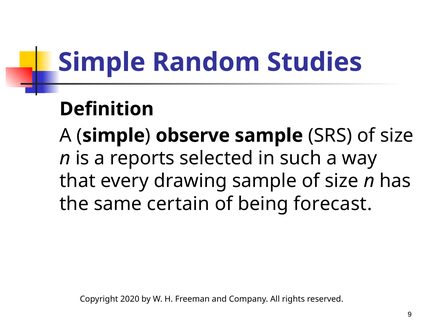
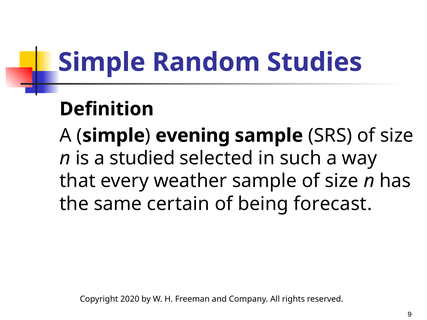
observe: observe -> evening (193, 136)
reports: reports -> studied (142, 158)
drawing: drawing -> weather (190, 181)
